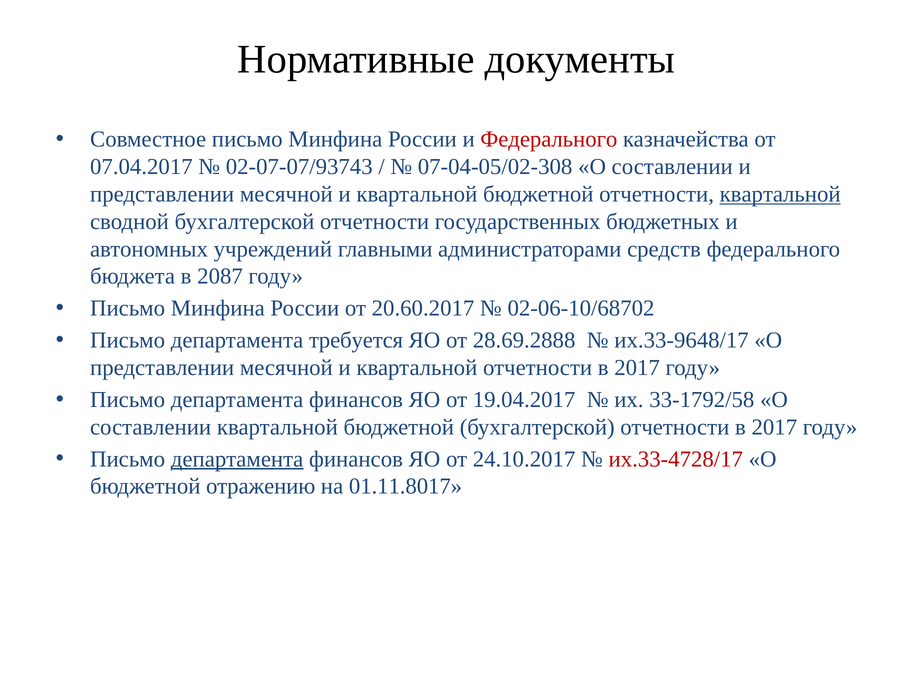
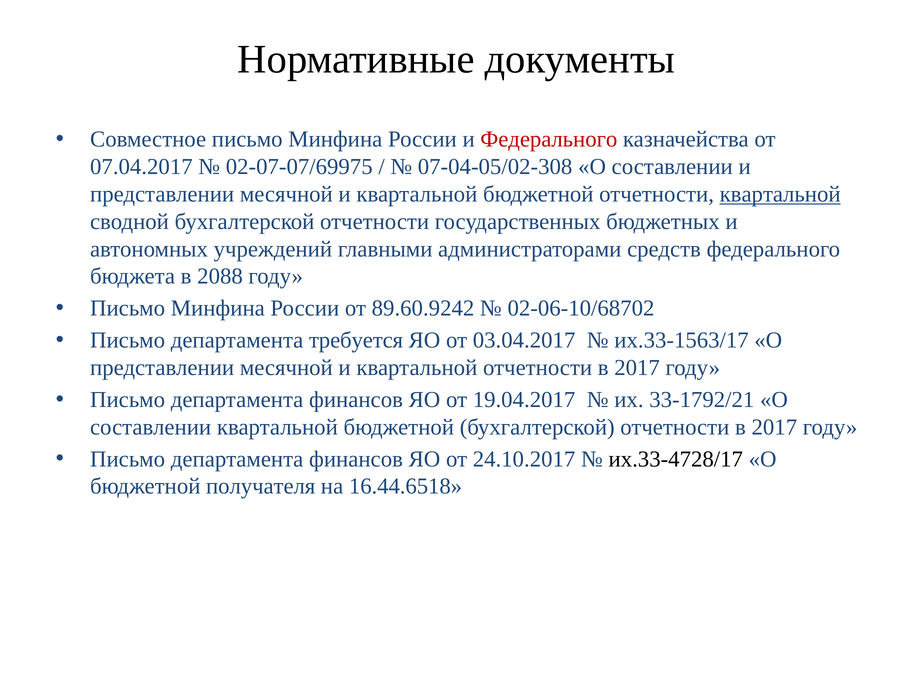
02-07-07/93743: 02-07-07/93743 -> 02-07-07/69975 (299, 167)
2087: 2087 -> 2088 (220, 276)
20.60.2017: 20.60.2017 -> 89.60.9242 (423, 308)
28.69.2888: 28.69.2888 -> 03.04.2017 (524, 340)
их.33-9648/17: их.33-9648/17 -> их.33-1563/17 (682, 340)
33-1792/58: 33-1792/58 -> 33-1792/21 (702, 400)
департамента underline: present -> none (237, 459)
их.33-4728/17 colour: red -> black (676, 459)
отражению: отражению -> получателя (261, 486)
01.11.8017: 01.11.8017 -> 16.44.6518 (406, 486)
